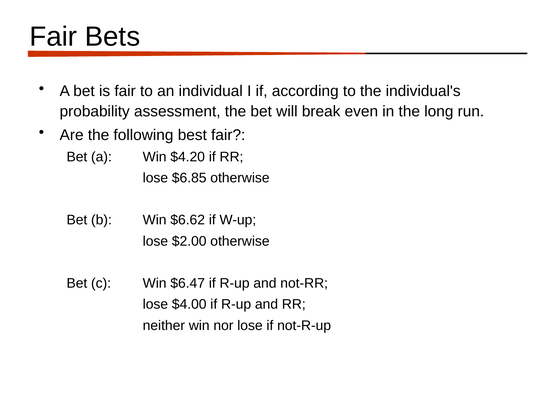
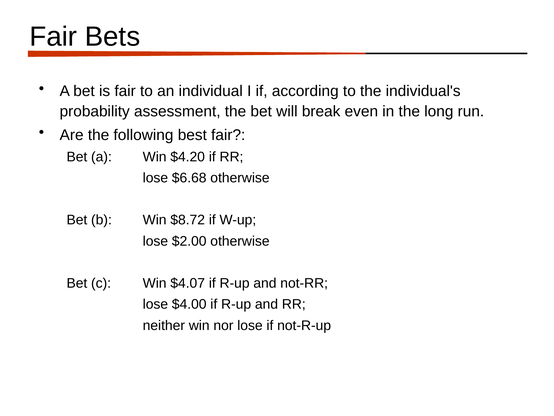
$6.85: $6.85 -> $6.68 (189, 178)
$6.62: $6.62 -> $8.72 (188, 220)
$6.47: $6.47 -> $4.07 (188, 283)
